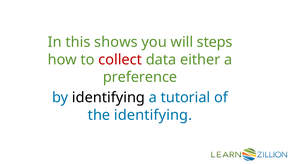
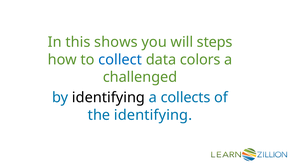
collect colour: red -> blue (120, 60)
either: either -> colors (200, 60)
preference: preference -> challenged (140, 77)
tutorial: tutorial -> collects (186, 97)
